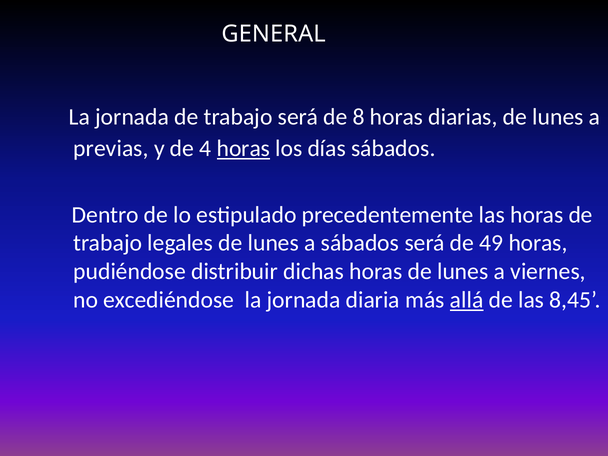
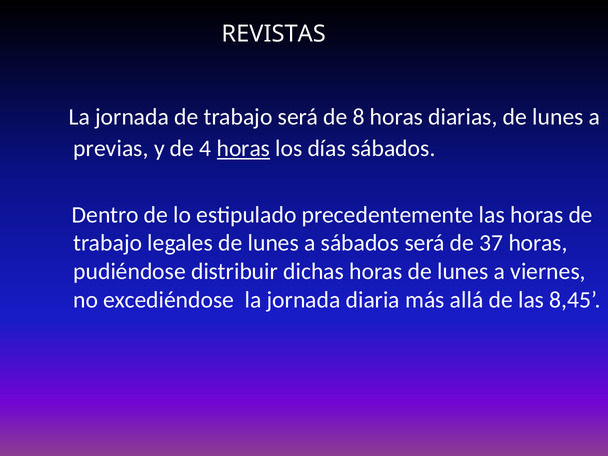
GENERAL: GENERAL -> REVISTAS (274, 34)
49: 49 -> 37 (491, 243)
allá underline: present -> none (467, 300)
